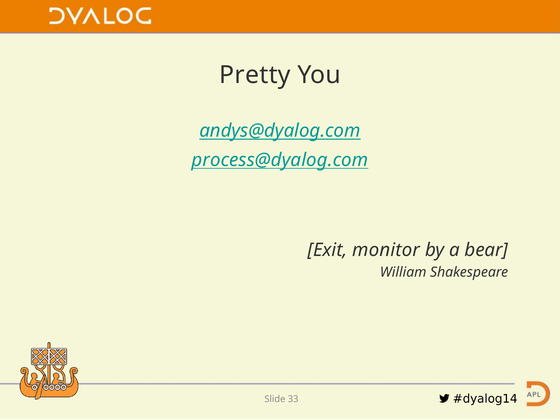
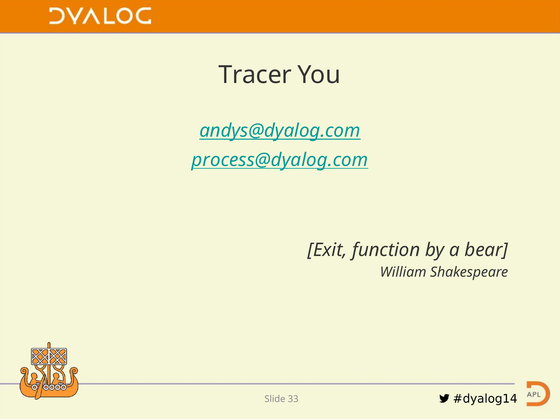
Pretty: Pretty -> Tracer (255, 75)
monitor: monitor -> function (386, 250)
